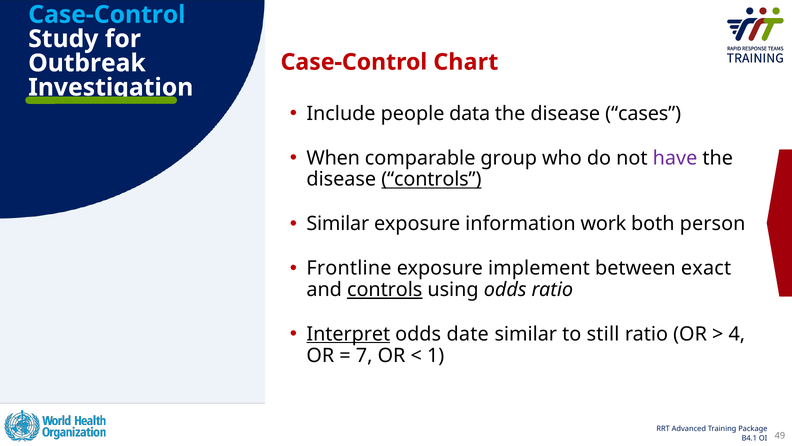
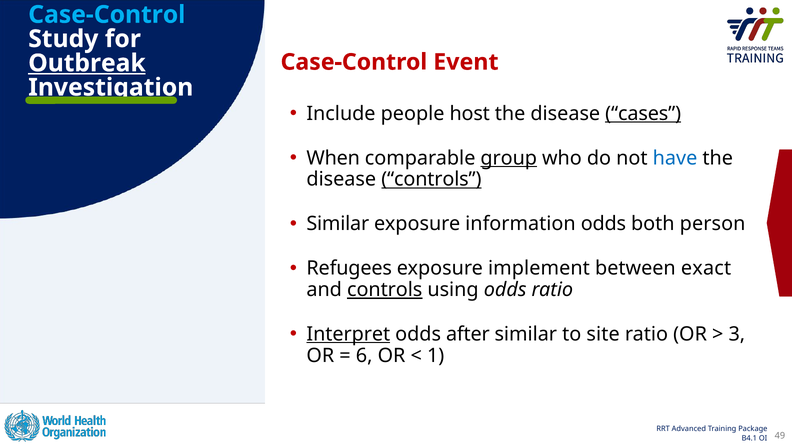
Chart: Chart -> Event (466, 62)
Outbreak underline: none -> present (87, 63)
data: data -> host (470, 113)
cases underline: none -> present (643, 113)
group underline: none -> present (509, 158)
have colour: purple -> blue (675, 158)
information work: work -> odds (603, 224)
Frontline: Frontline -> Refugees (349, 268)
date: date -> after (468, 334)
still: still -> site (603, 334)
4: 4 -> 3 (737, 334)
7: 7 -> 6 (364, 355)
